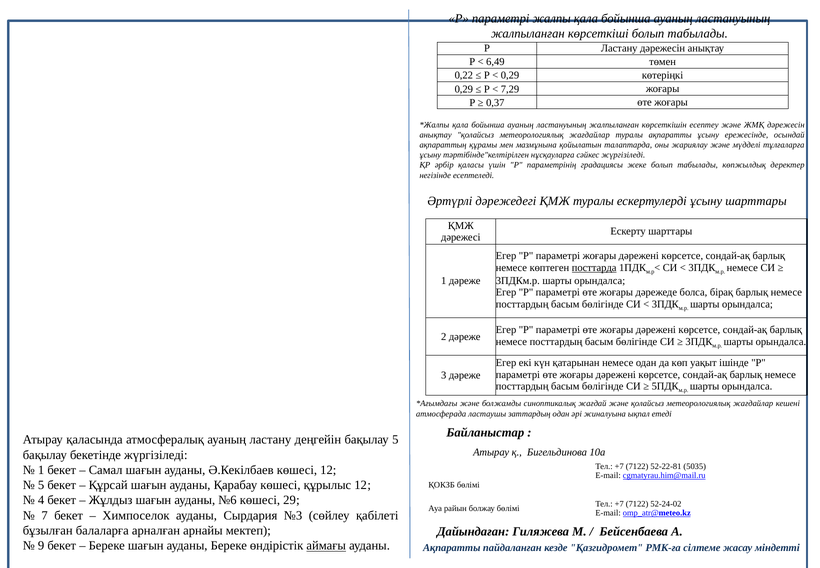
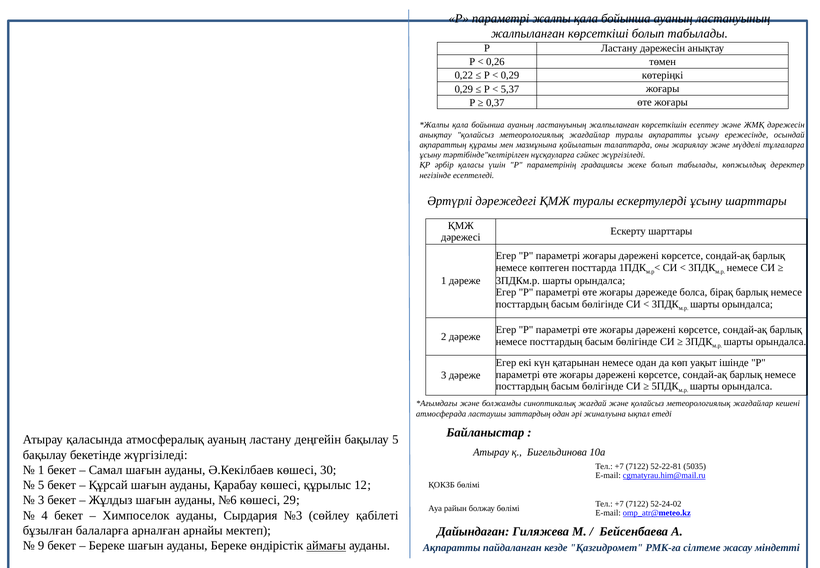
6,49: 6,49 -> 0,26 (495, 62)
7,29: 7,29 -> 5,37 (510, 89)
посттарда underline: present -> none (594, 267)
көшесі 12: 12 -> 30 (328, 470)
4: 4 -> 3 (41, 500)
7: 7 -> 4 (45, 515)
